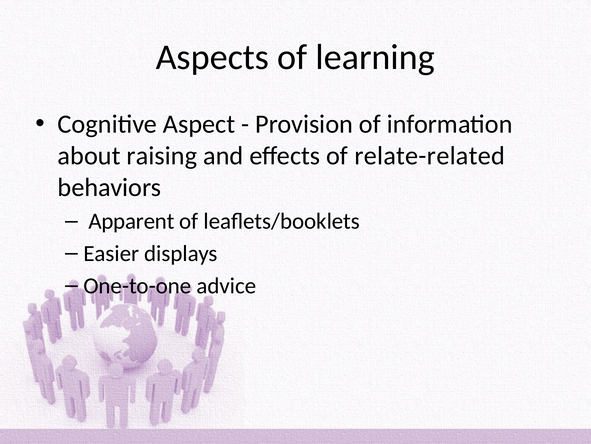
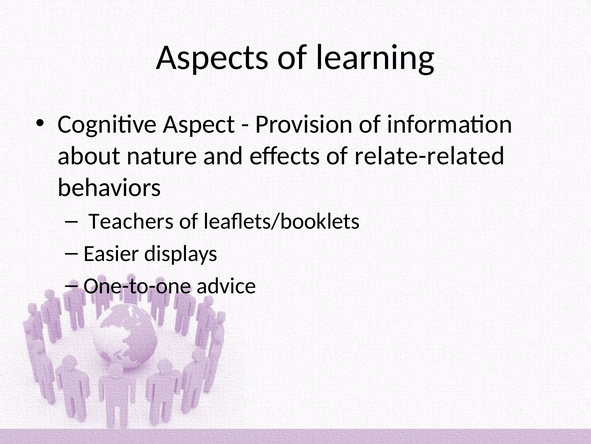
raising: raising -> nature (162, 156)
Apparent: Apparent -> Teachers (131, 221)
